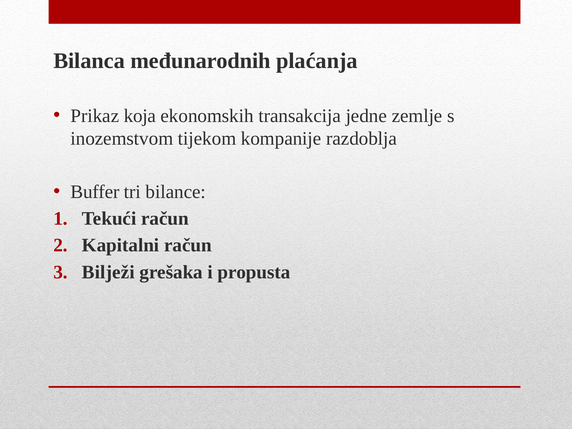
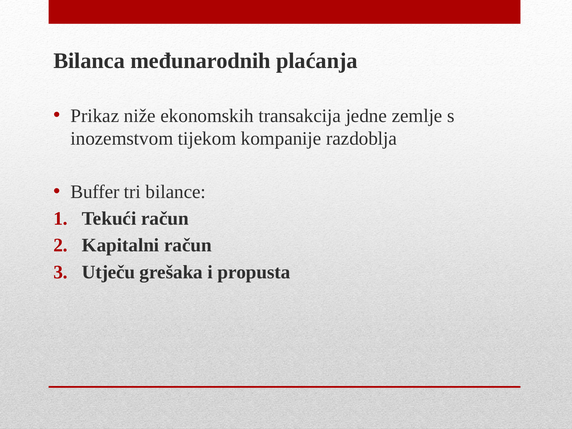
koja: koja -> niže (140, 116)
Bilježi: Bilježi -> Utječu (109, 272)
